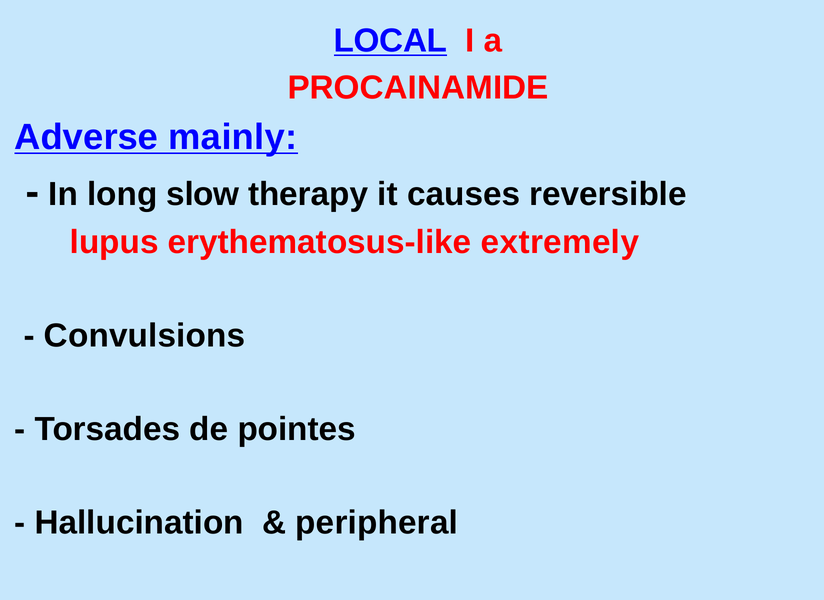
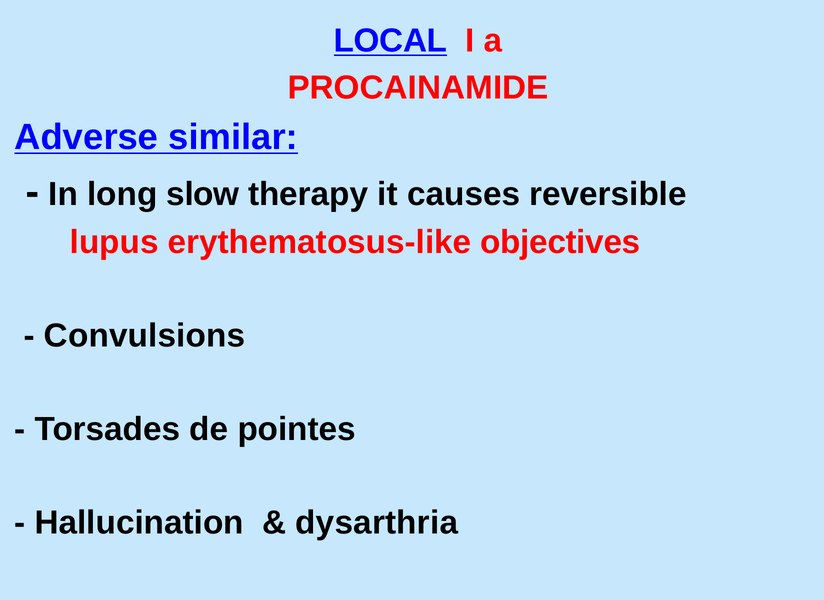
mainly: mainly -> similar (233, 137)
extremely: extremely -> objectives (560, 242)
peripheral: peripheral -> dysarthria (377, 522)
